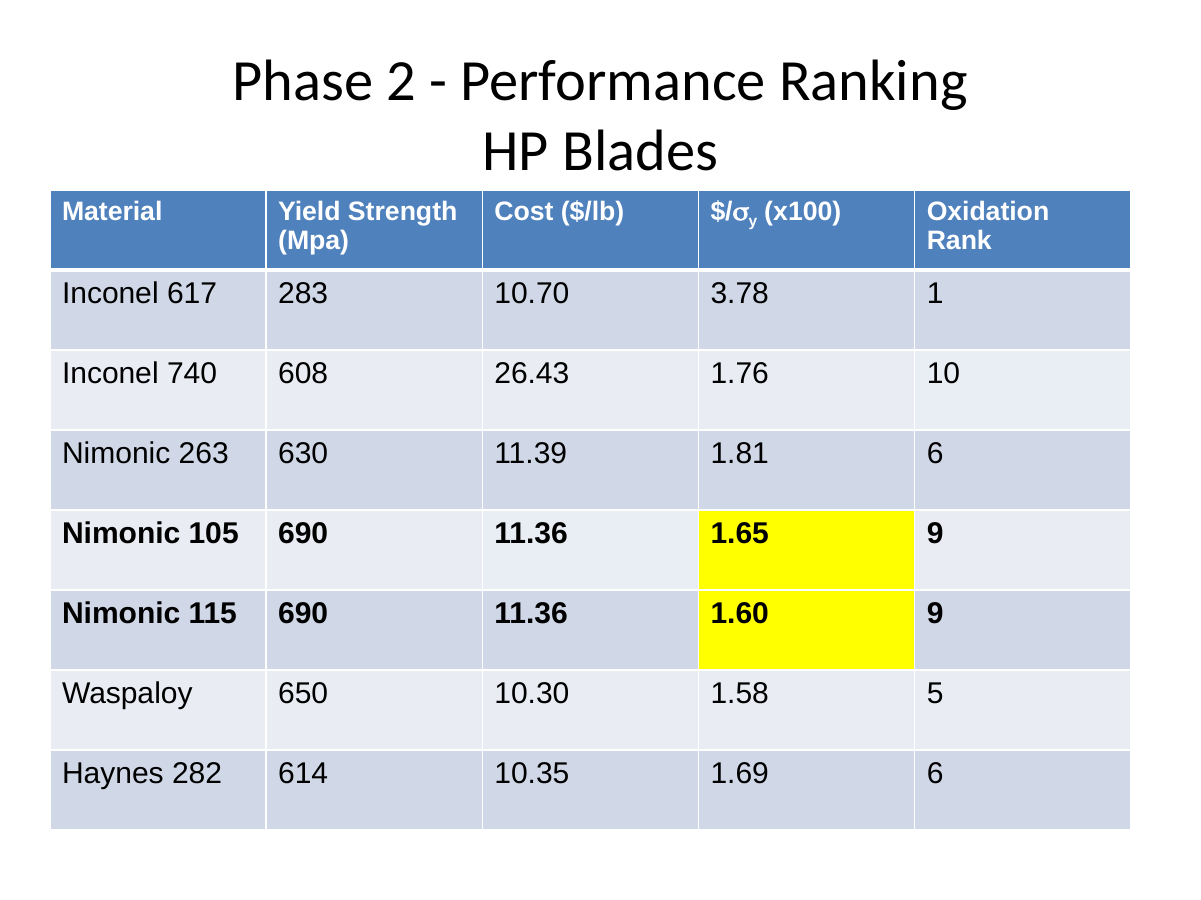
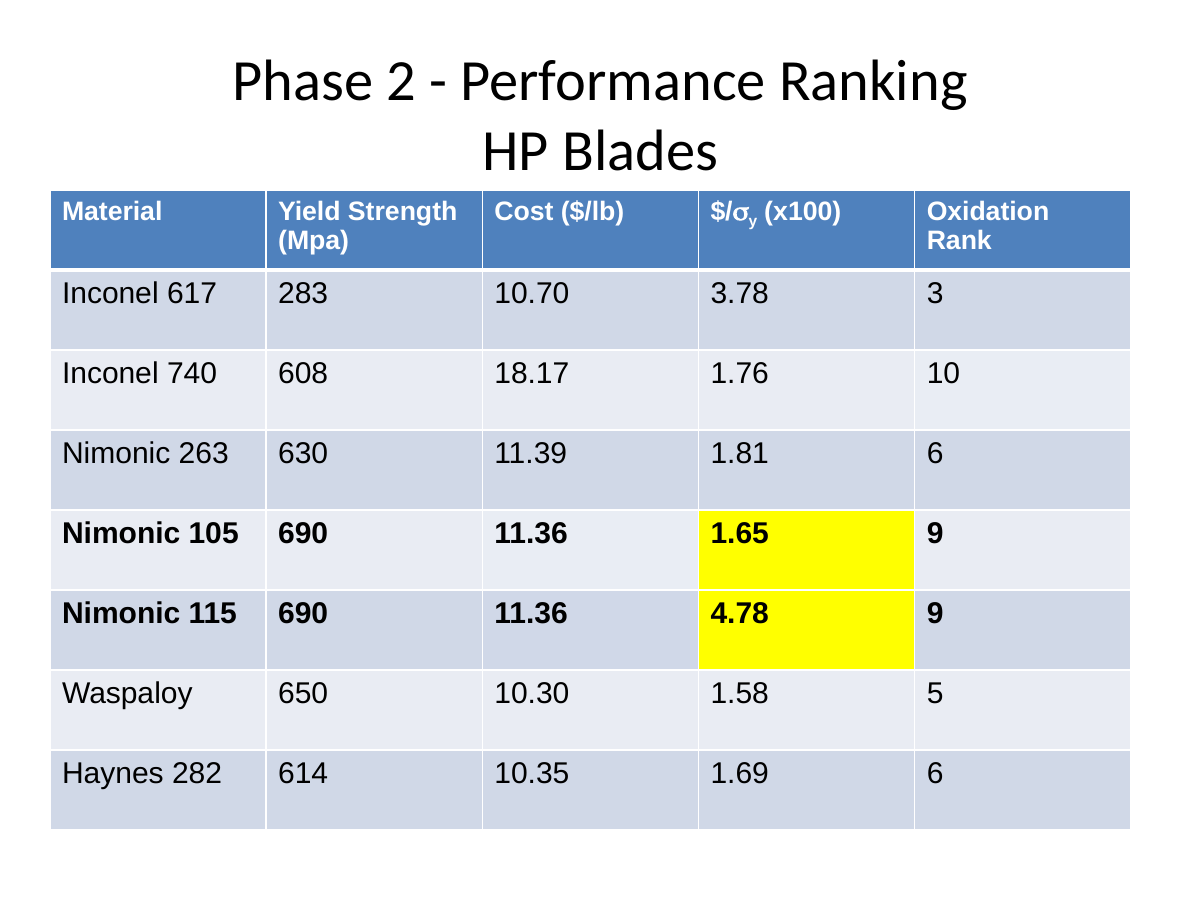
1: 1 -> 3 (935, 294)
26.43: 26.43 -> 18.17 (532, 374)
1.60: 1.60 -> 4.78 (740, 614)
